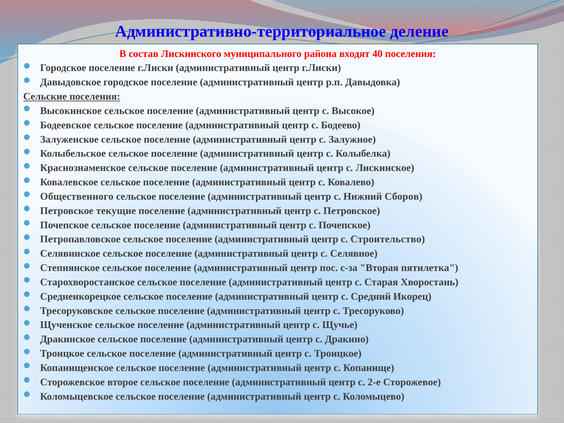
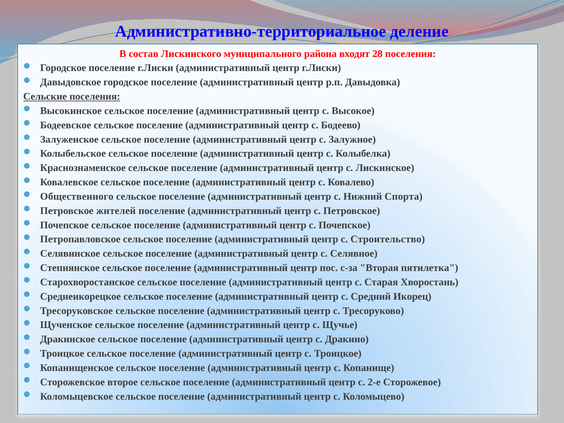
40: 40 -> 28 (377, 54)
Сборов: Сборов -> Спорта (404, 196)
текущие: текущие -> жителей (116, 211)
